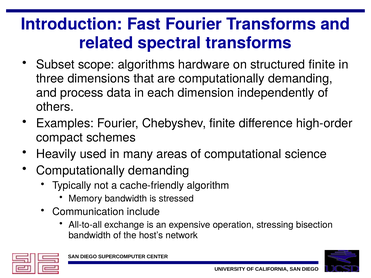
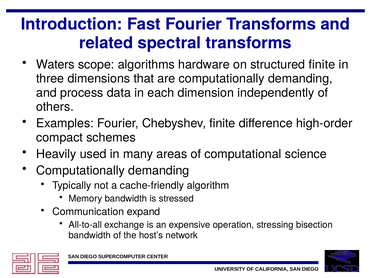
Subset: Subset -> Waters (55, 65)
include: include -> expand (143, 212)
